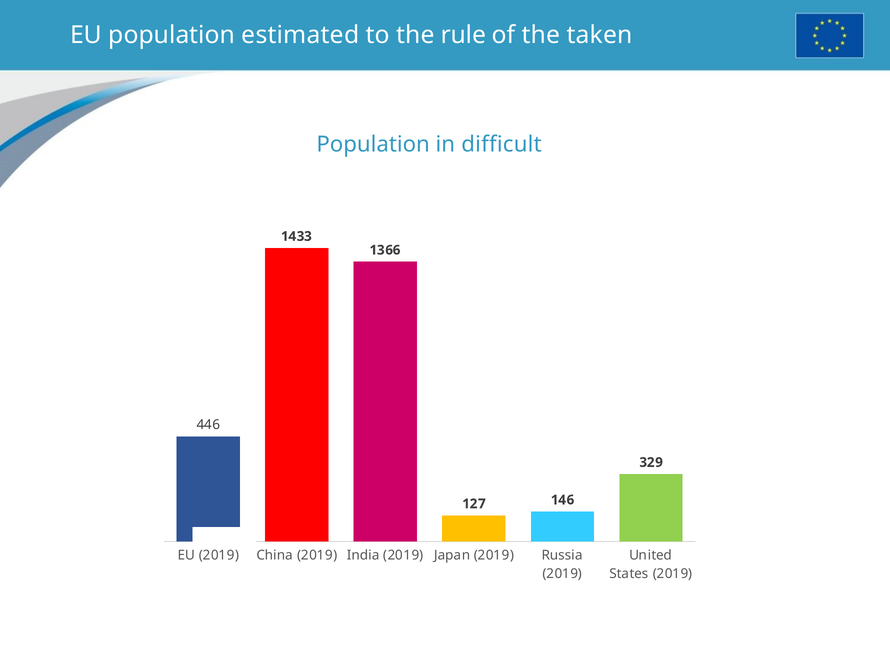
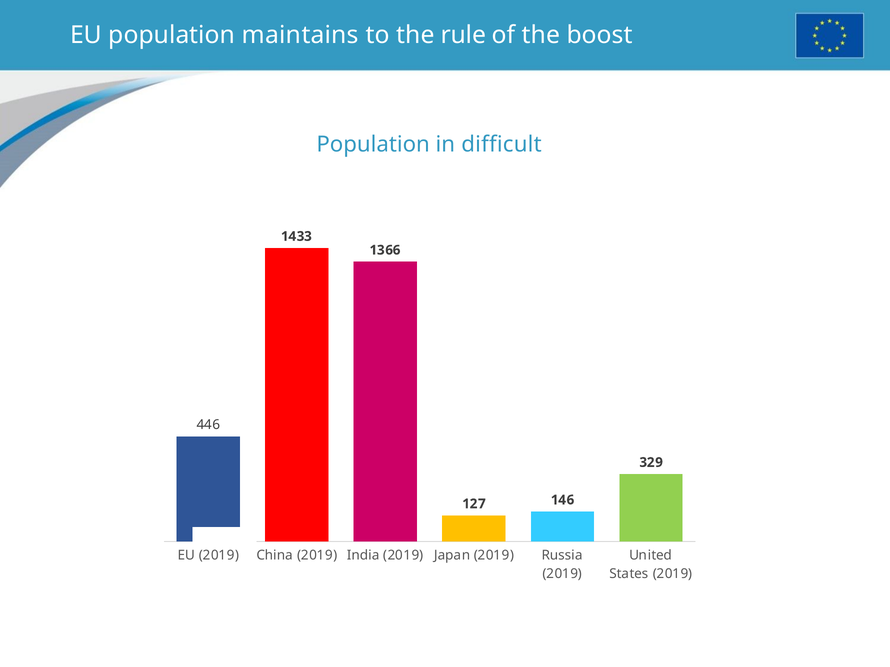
estimated: estimated -> maintains (300, 35)
taken: taken -> boost (600, 35)
